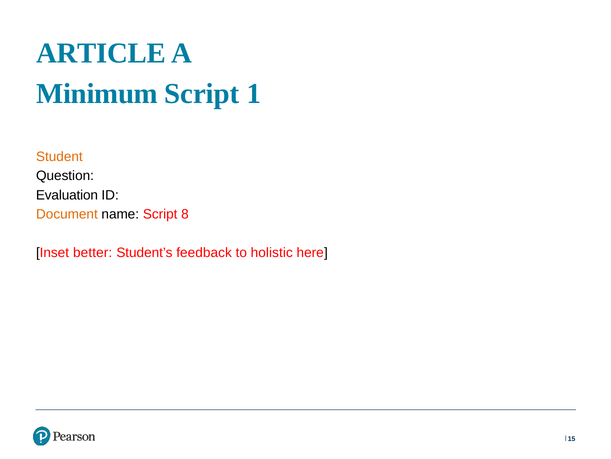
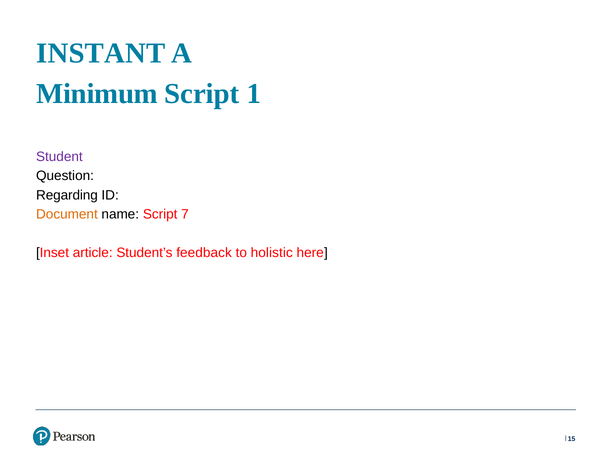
ARTICLE: ARTICLE -> INSTANT (101, 53)
Student colour: orange -> purple (59, 156)
Evaluation: Evaluation -> Regarding (67, 195)
8: 8 -> 7 (185, 214)
better: better -> article (93, 252)
